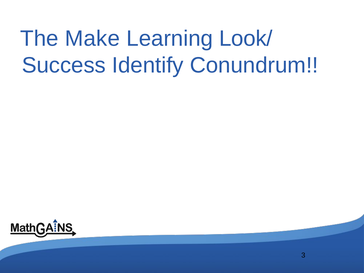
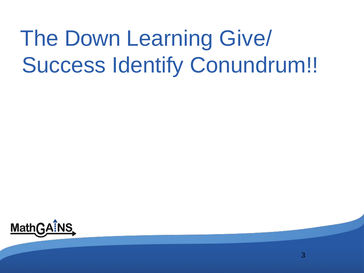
Make: Make -> Down (93, 39)
Look/: Look/ -> Give/ (246, 39)
